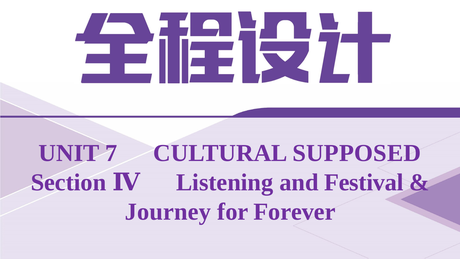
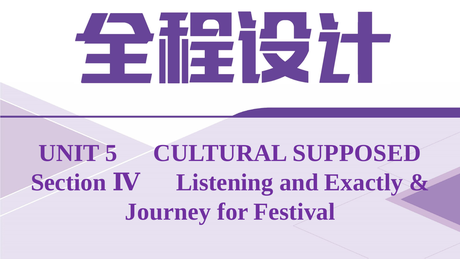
7: 7 -> 5 (111, 153)
Festival: Festival -> Exactly (364, 182)
Forever: Forever -> Festival (294, 211)
